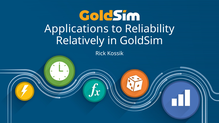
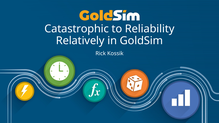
Applications: Applications -> Catastrophic (77, 29)
